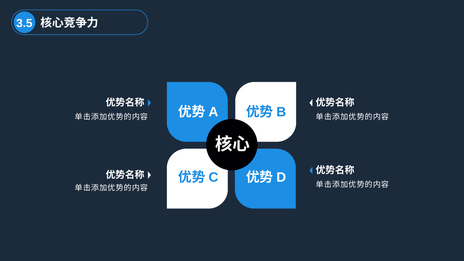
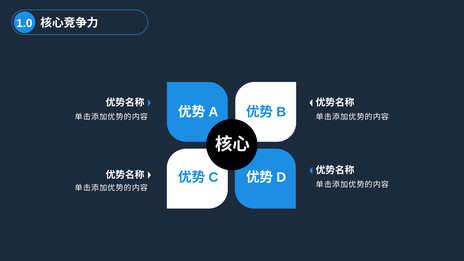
3.5: 3.5 -> 1.0 (24, 23)
